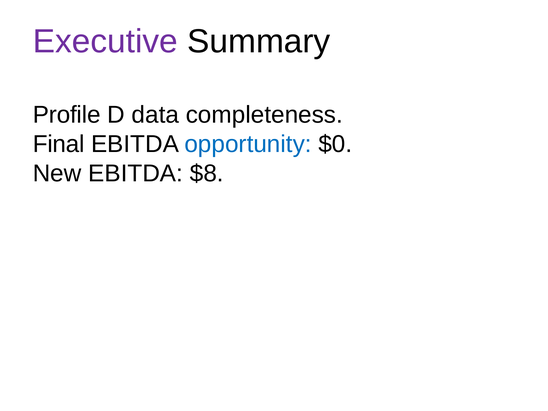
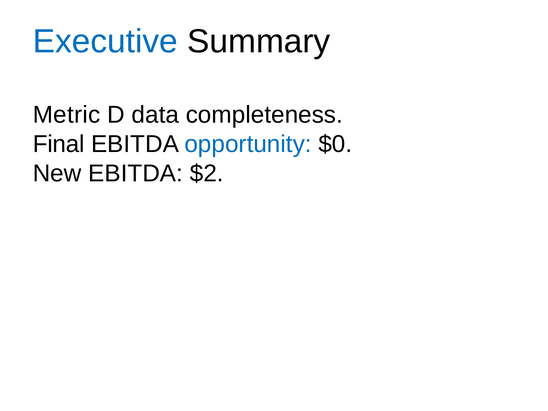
Executive colour: purple -> blue (105, 42)
Profile: Profile -> Metric (67, 115)
$8: $8 -> $2 (207, 173)
